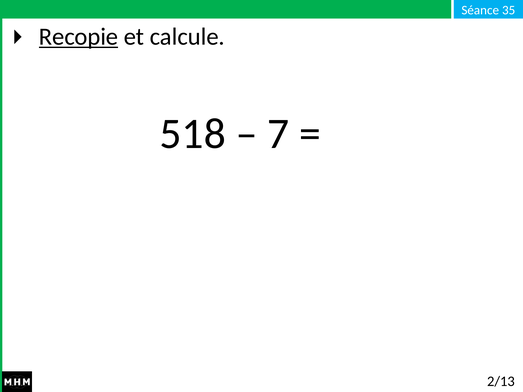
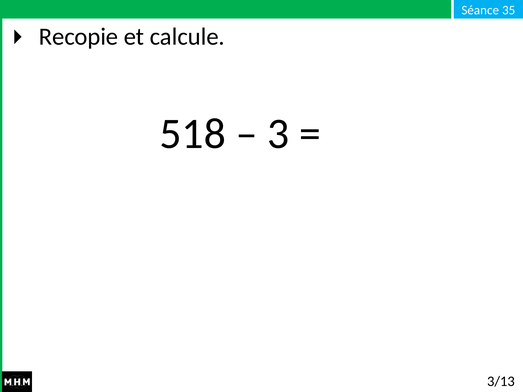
Recopie underline: present -> none (79, 37)
7: 7 -> 3 (278, 134)
2/13: 2/13 -> 3/13 (501, 382)
